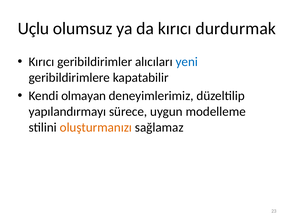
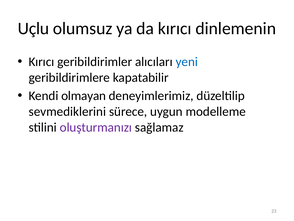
durdurmak: durdurmak -> dinlemenin (236, 28)
yapılandırmayı: yapılandırmayı -> sevmediklerini (67, 111)
oluşturmanızı colour: orange -> purple (96, 127)
